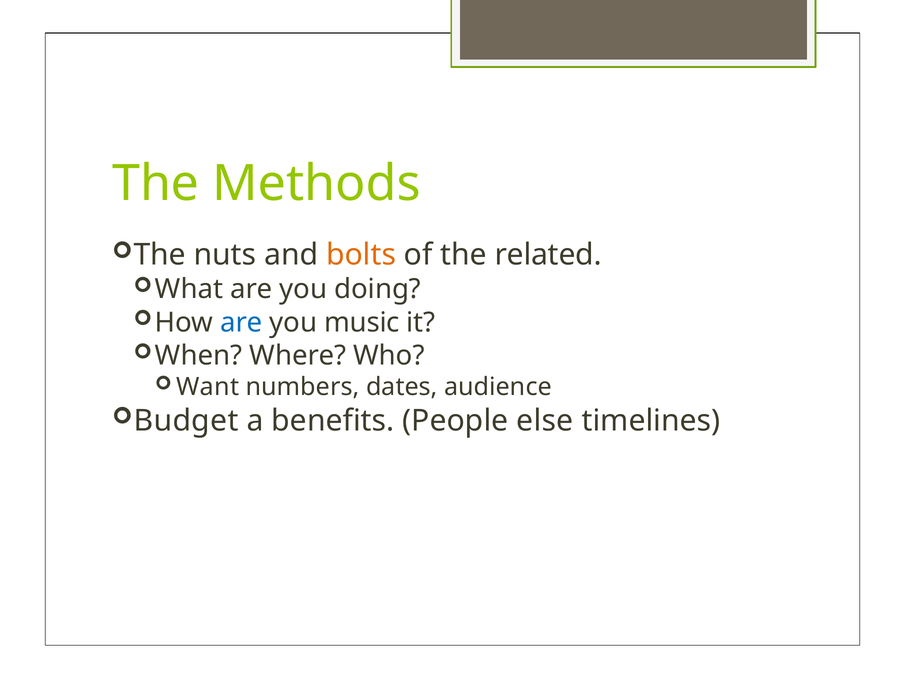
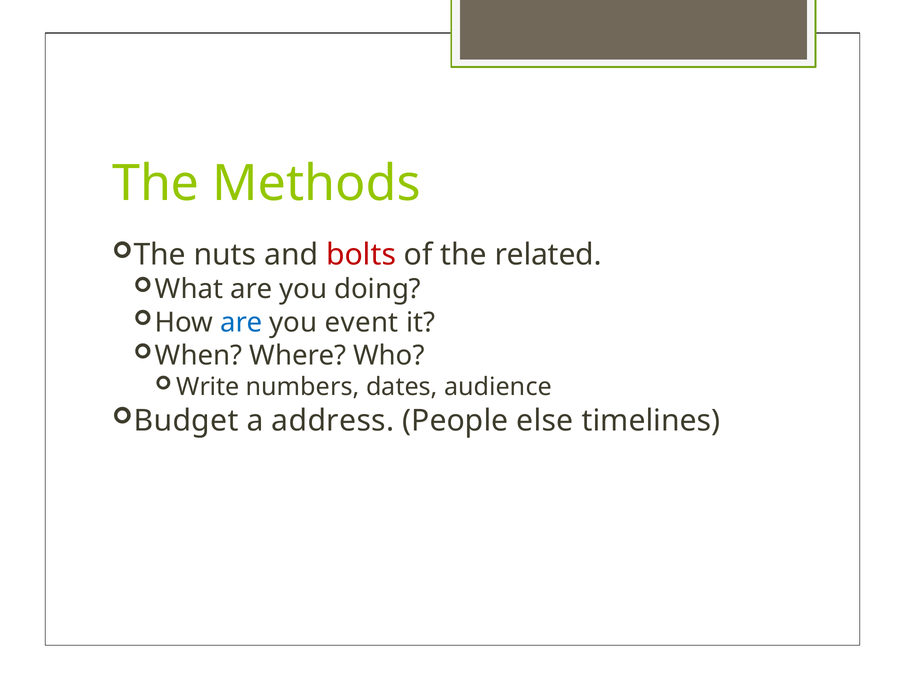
bolts colour: orange -> red (361, 255)
music: music -> event (362, 322)
Want: Want -> Write (208, 387)
benefits: benefits -> address (333, 421)
